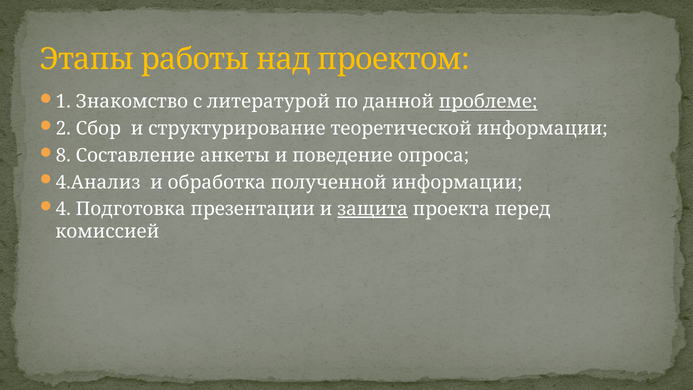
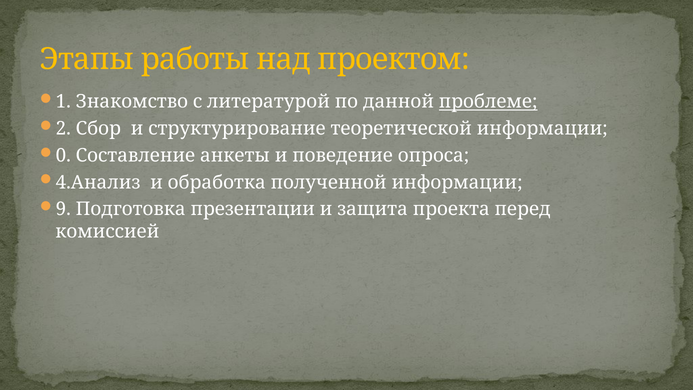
8: 8 -> 0 (63, 155)
4: 4 -> 9 (63, 209)
защита underline: present -> none (373, 209)
